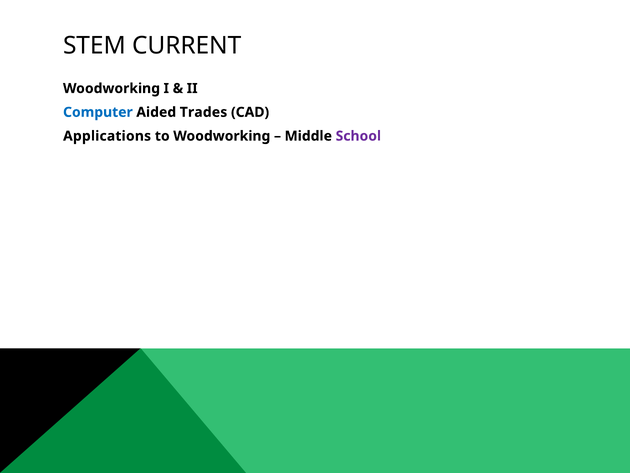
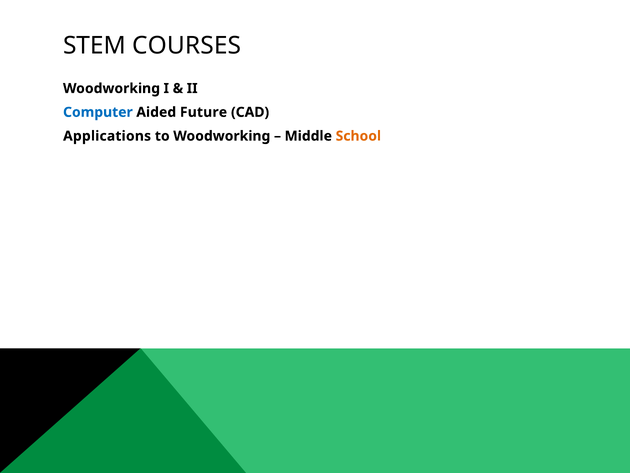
CURRENT: CURRENT -> COURSES (187, 46)
Trades: Trades -> Future (204, 112)
School colour: purple -> orange (358, 136)
